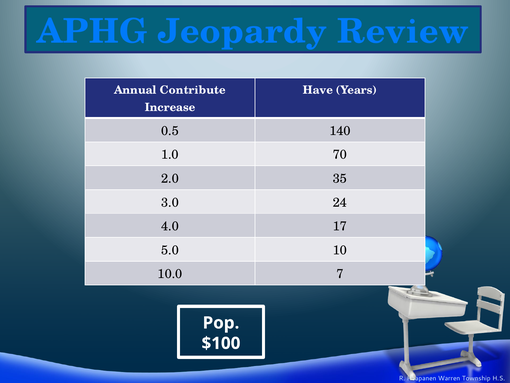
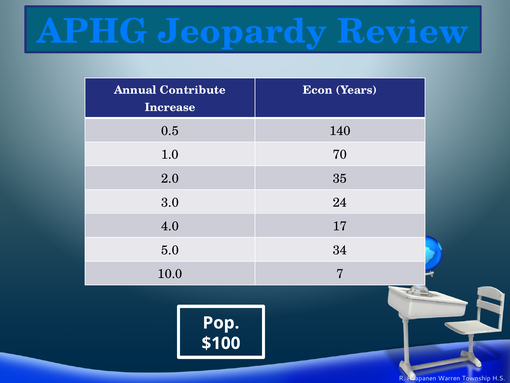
Have: Have -> Econ (318, 90)
10: 10 -> 34 (340, 250)
